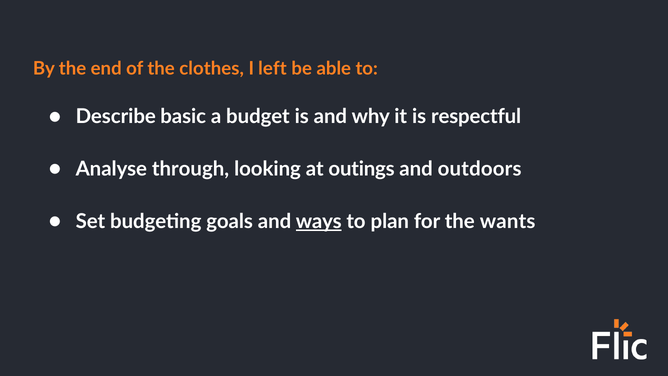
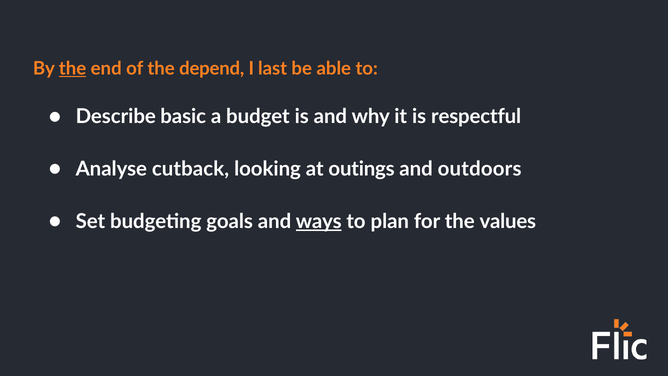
the underline: none -> present (73, 68)
clothes: clothes -> depend (212, 68)
left: left -> last (273, 68)
through: through -> cutback (190, 169)
wants: wants -> values (508, 221)
